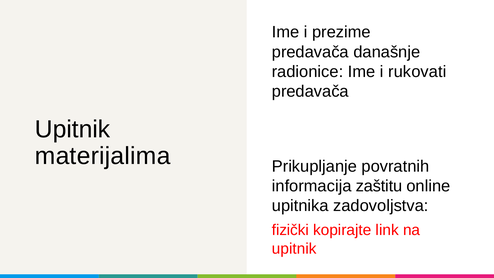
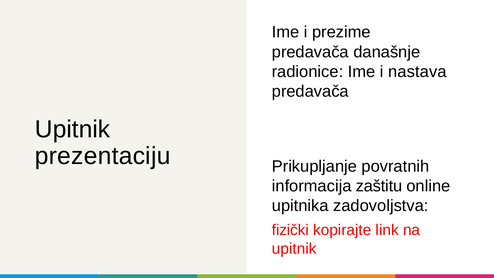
rukovati: rukovati -> nastava (417, 72)
materijalima: materijalima -> prezentaciju (103, 156)
